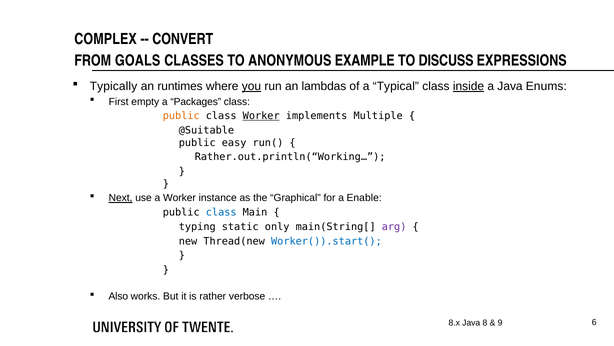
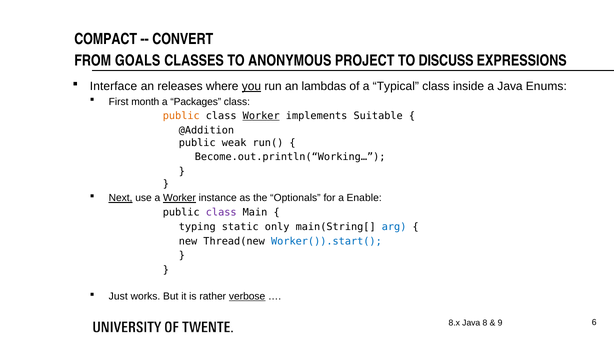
COMPLEX: COMPLEX -> COMPACT (106, 39)
EXAMPLE: EXAMPLE -> PROJECT (365, 60)
Typically: Typically -> Interface (114, 86)
runtimes: runtimes -> releases (180, 86)
inside underline: present -> none (469, 86)
empty: empty -> month (145, 101)
Multiple: Multiple -> Suitable (378, 116)
@Suitable: @Suitable -> @Addition (206, 130)
easy: easy -> weak (234, 142)
Rather.out.println(“Working…: Rather.out.println(“Working… -> Become.out.println(“Working… (290, 157)
Worker underline: none -> present (179, 198)
Graphical: Graphical -> Optionals (295, 198)
class colour: blue -> purple (221, 212)
arg colour: purple -> blue (394, 226)
Also: Also -> Just (118, 296)
verbose underline: none -> present (247, 296)
